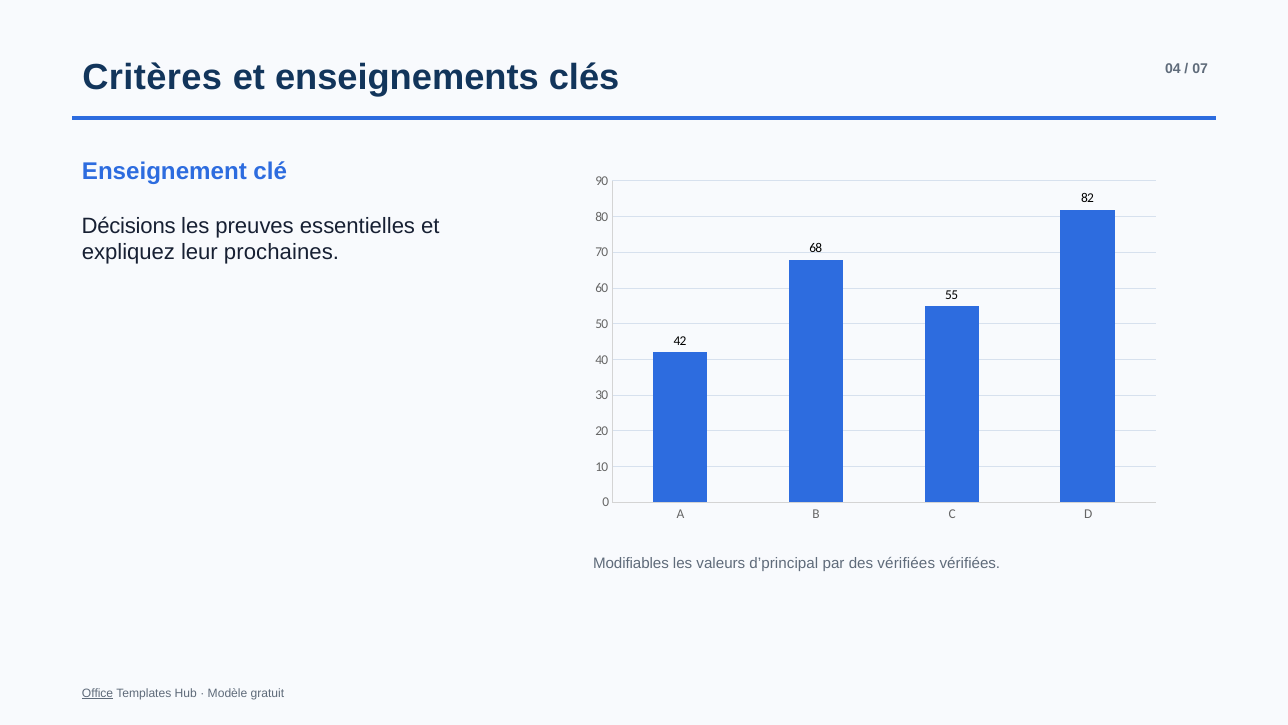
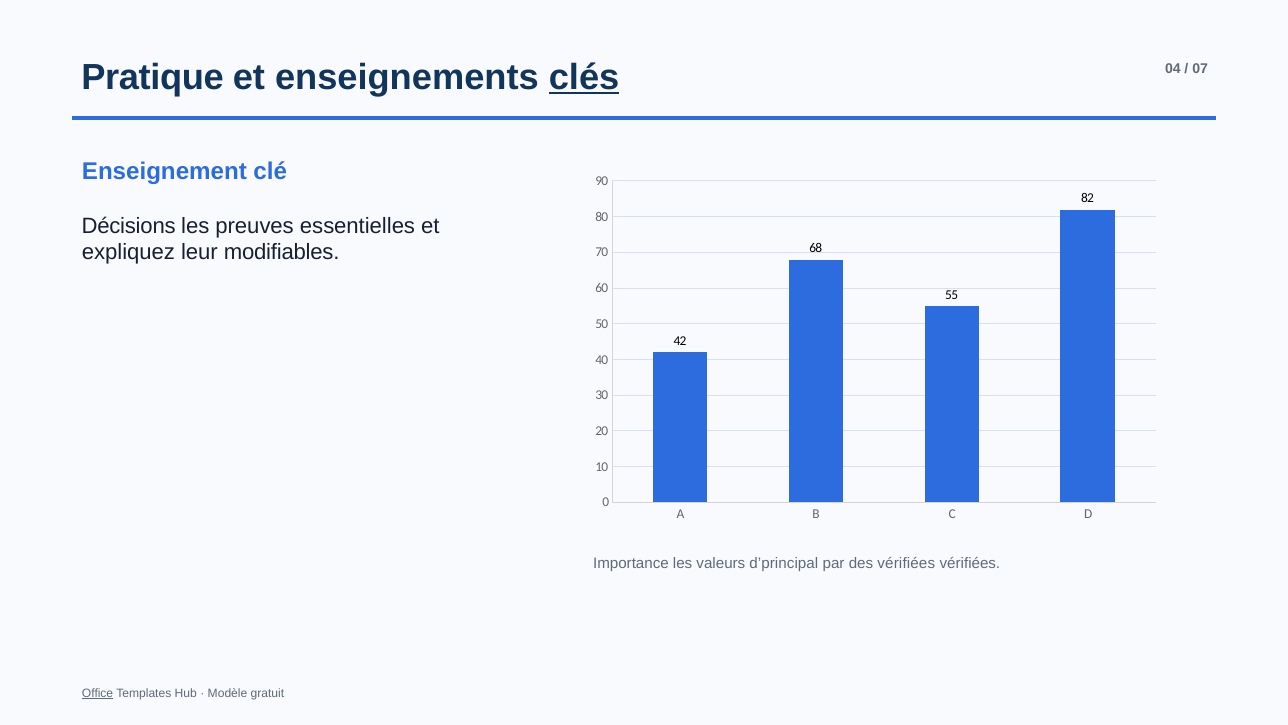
Critères: Critères -> Pratique (153, 77)
clés underline: none -> present (584, 77)
prochaines: prochaines -> modifiables (282, 252)
Modifiables: Modifiables -> Importance (631, 563)
